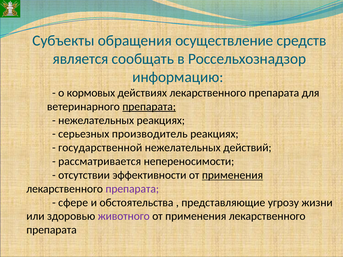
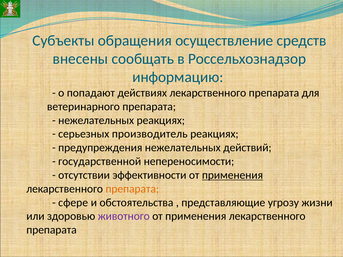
является: является -> внесены (80, 59)
кормовых: кормовых -> попадают (91, 93)
препарата underline: present -> none (149, 107)
государственной: государственной -> предупреждения (100, 148)
рассматривается: рассматривается -> государственной (100, 162)
препарата colour: purple -> orange (132, 189)
